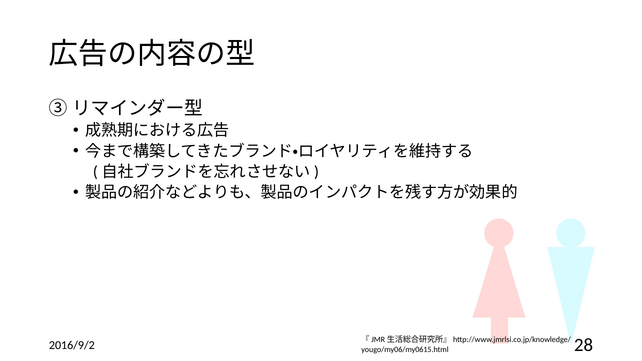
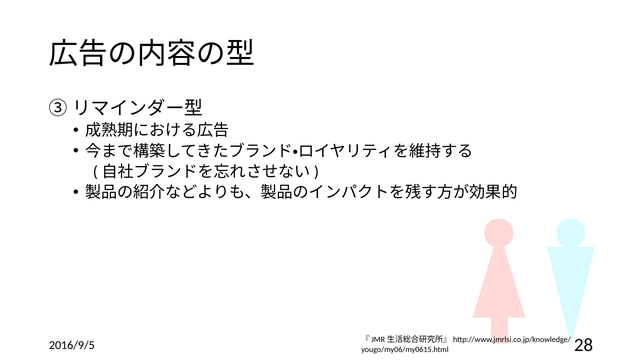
2016/9/2: 2016/9/2 -> 2016/9/5 (72, 345)
